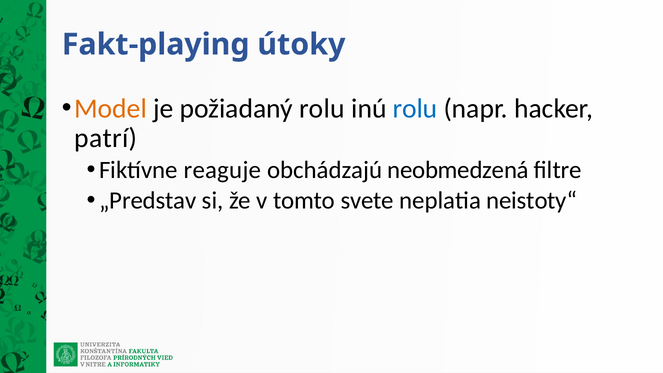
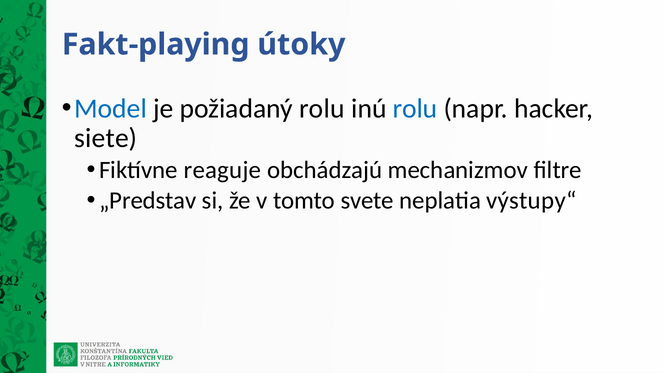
Model colour: orange -> blue (111, 108)
patrí: patrí -> siete (106, 138)
neobmedzená: neobmedzená -> mechanizmov (458, 170)
neistoty“: neistoty“ -> výstupy“ (531, 200)
